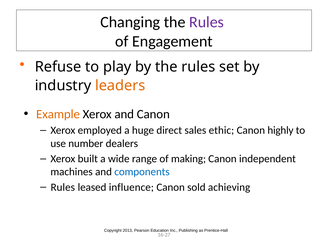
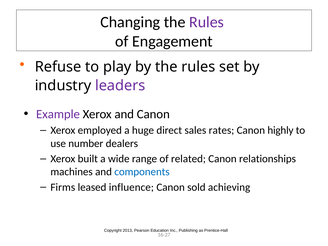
leaders colour: orange -> purple (120, 85)
Example colour: orange -> purple (58, 114)
ethic: ethic -> rates (221, 130)
making: making -> related (188, 159)
independent: independent -> relationships (268, 159)
Rules: Rules -> Firms (63, 187)
